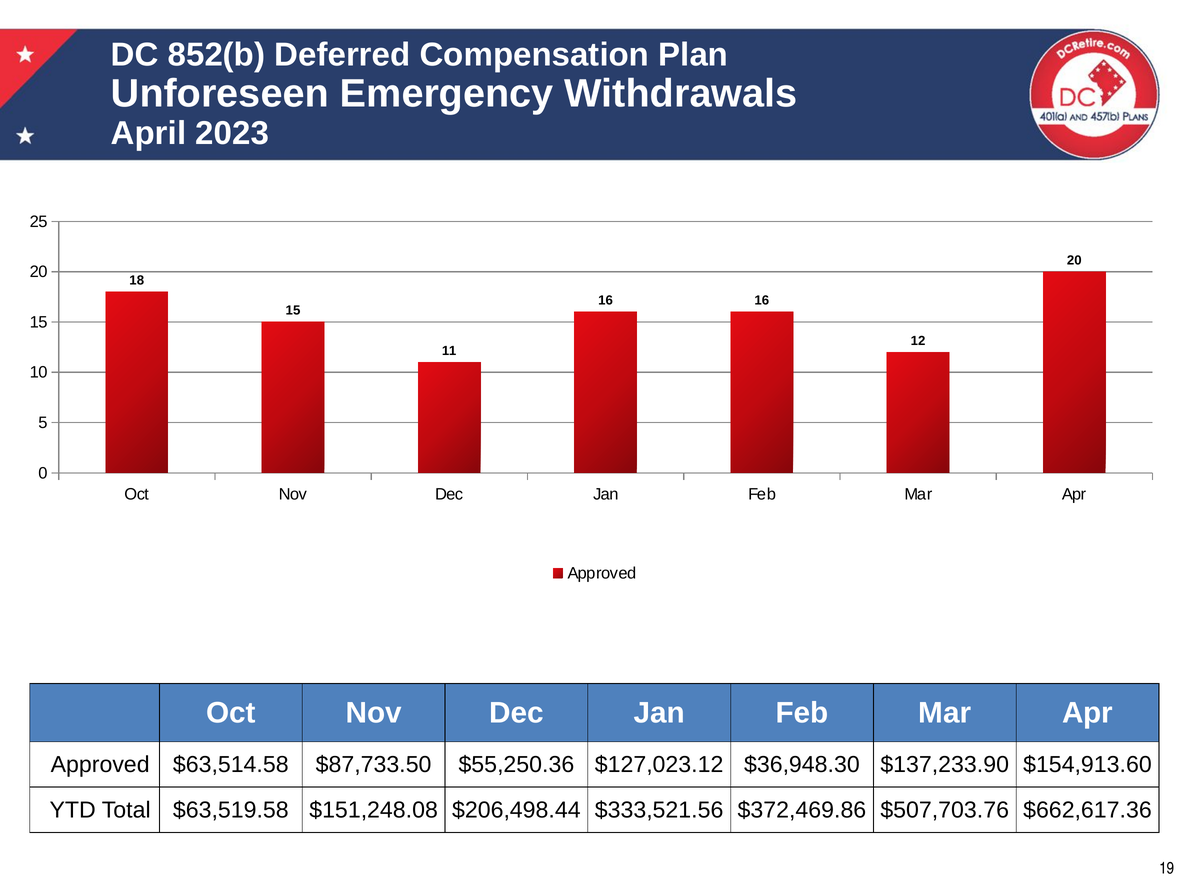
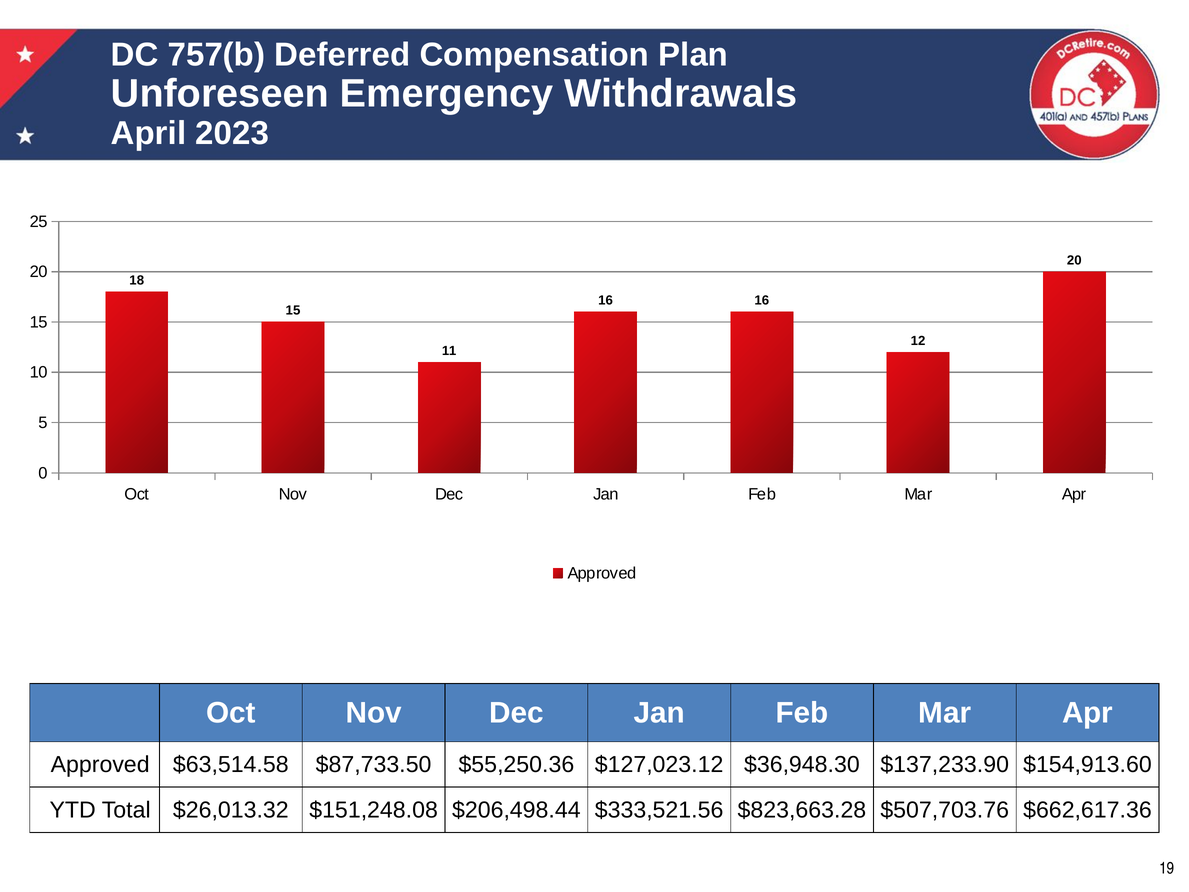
852(b: 852(b -> 757(b (217, 55)
$63,519.58: $63,519.58 -> $26,013.32 (231, 810)
$372,469.86: $372,469.86 -> $823,663.28 (802, 810)
